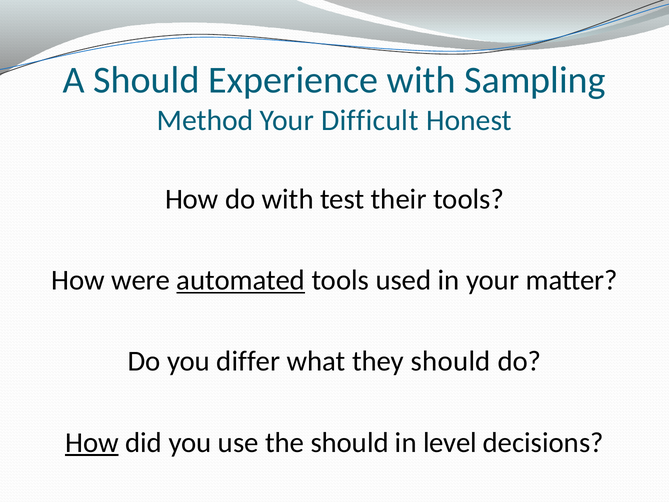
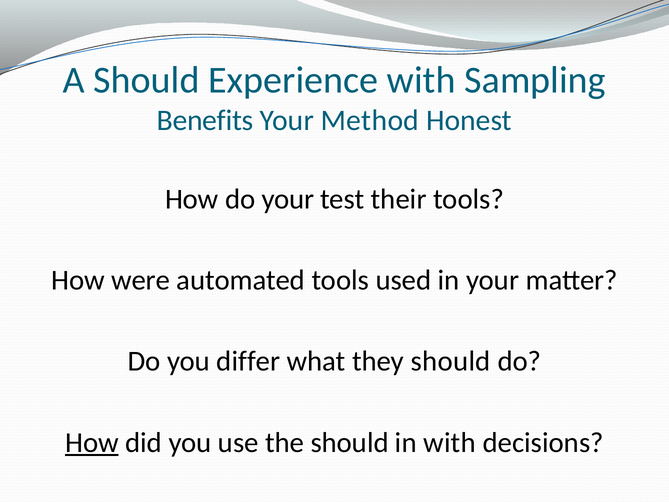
Method: Method -> Benefits (205, 120)
Difficult: Difficult -> Method (370, 120)
do with: with -> your (288, 199)
automated underline: present -> none (241, 280)
in level: level -> with (450, 442)
